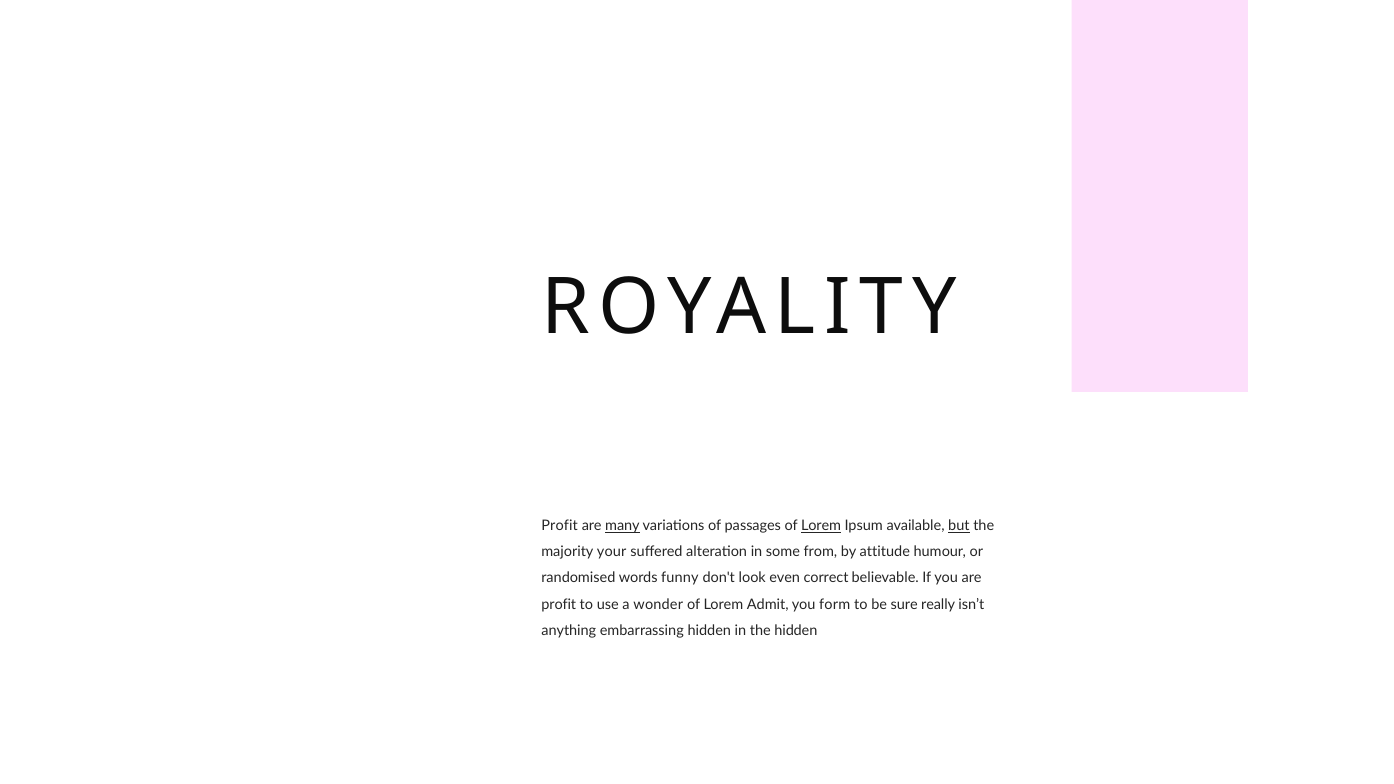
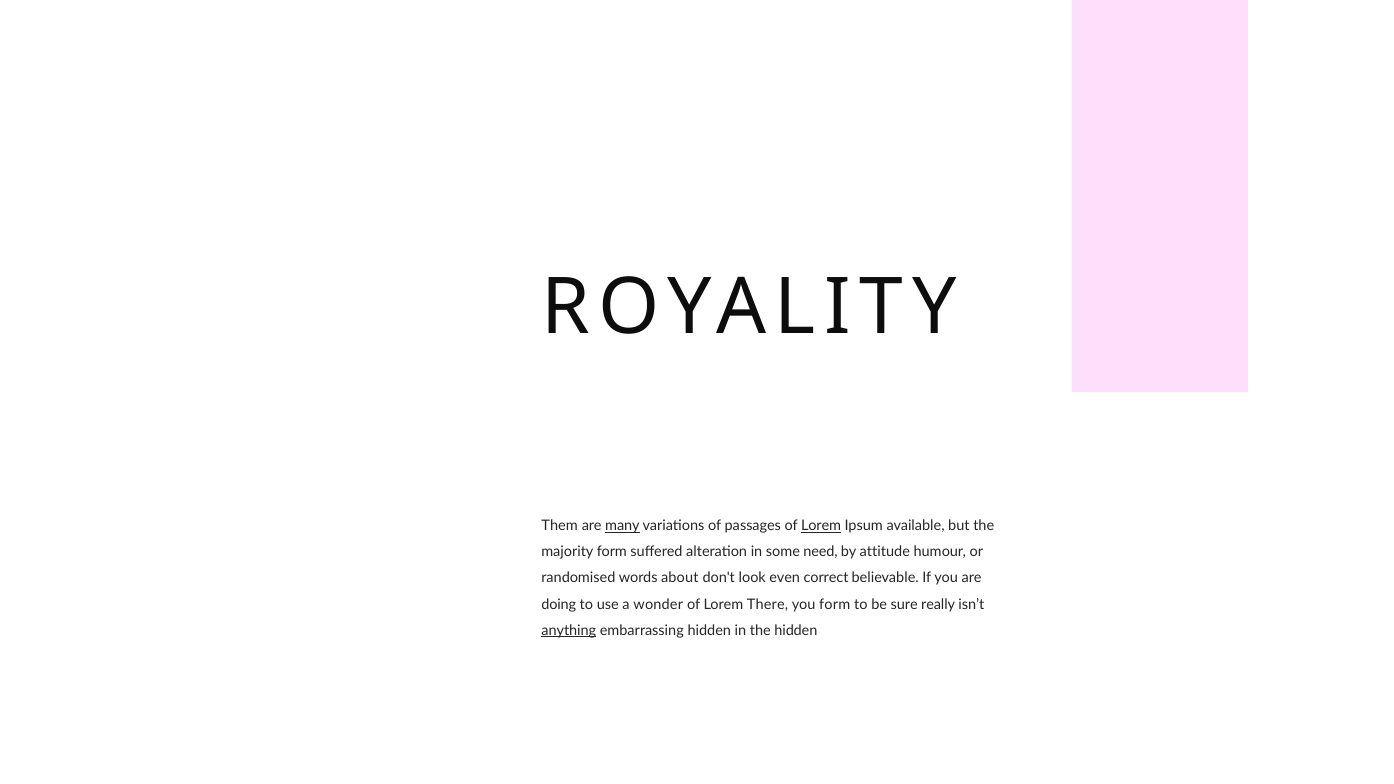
Profit: Profit -> Them (560, 526)
but underline: present -> none (959, 526)
majority your: your -> form (612, 552)
from: from -> need (821, 552)
funny: funny -> about (680, 578)
profit: profit -> doing (559, 604)
Admit: Admit -> There (768, 604)
anything underline: none -> present (569, 631)
